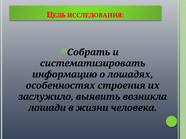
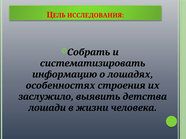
возникла: возникла -> детства (145, 97)
